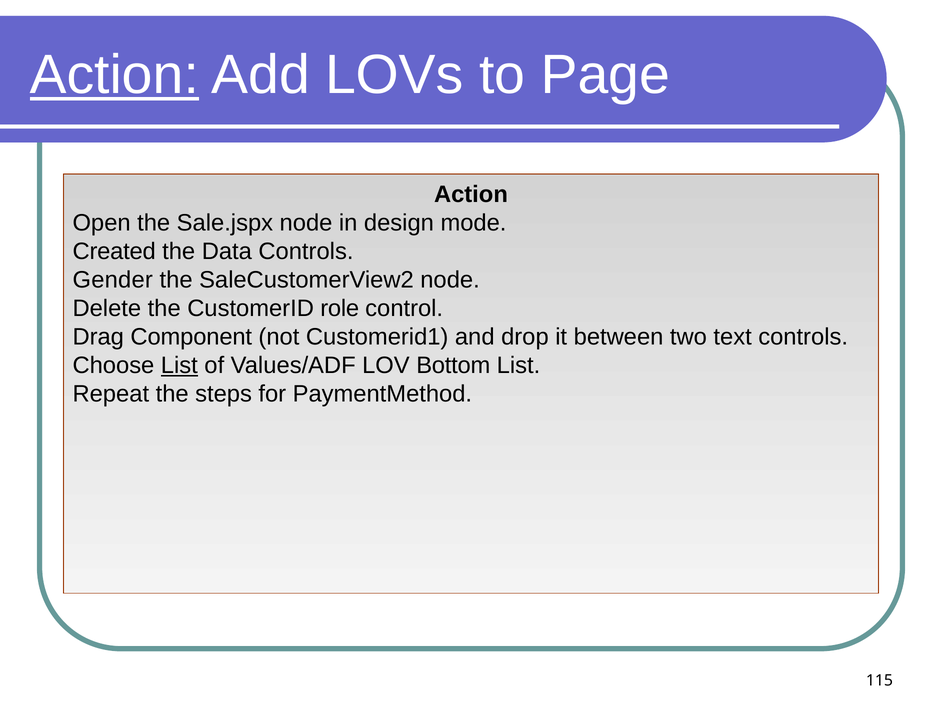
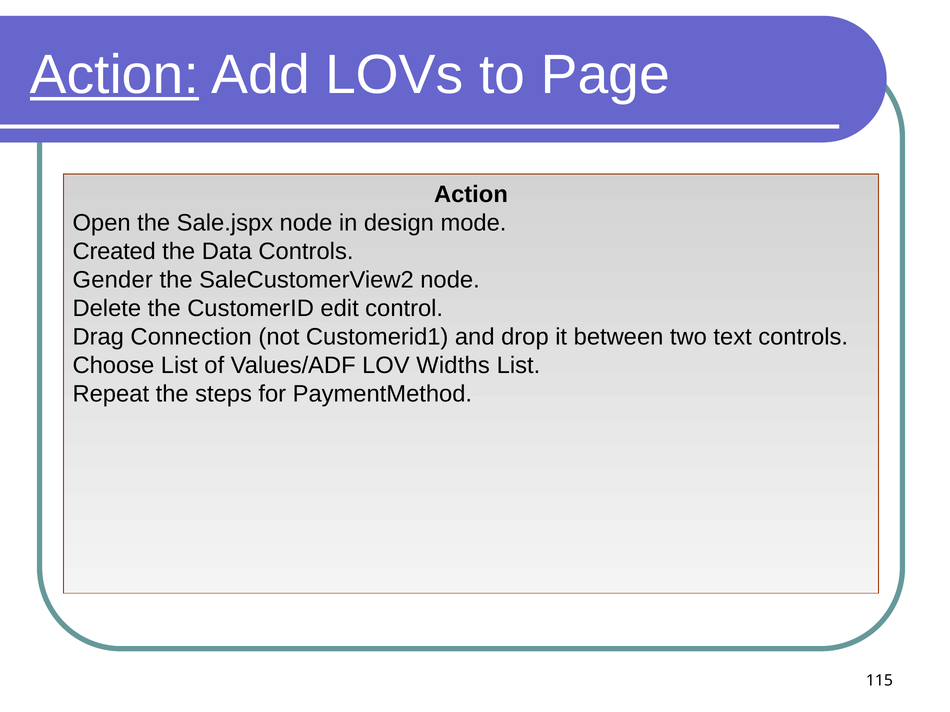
role: role -> edit (340, 309)
Component: Component -> Connection (191, 337)
List underline: present -> none (179, 366)
Bottom: Bottom -> Widths (453, 366)
